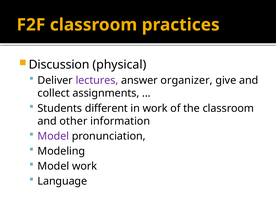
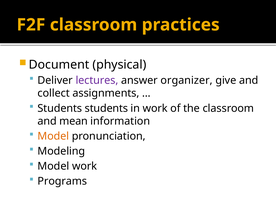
Discussion: Discussion -> Document (59, 65)
Students different: different -> students (106, 108)
other: other -> mean (74, 121)
Model colour: purple -> orange (53, 136)
Language: Language -> Programs (62, 181)
